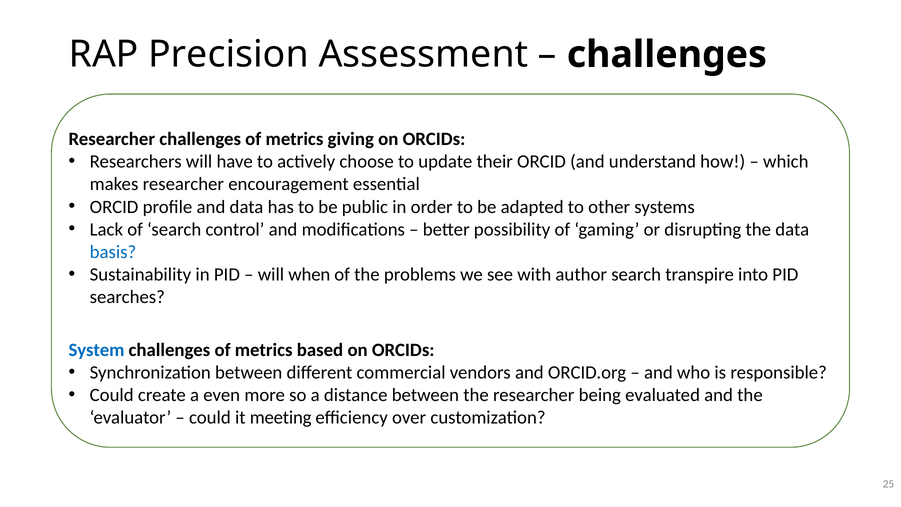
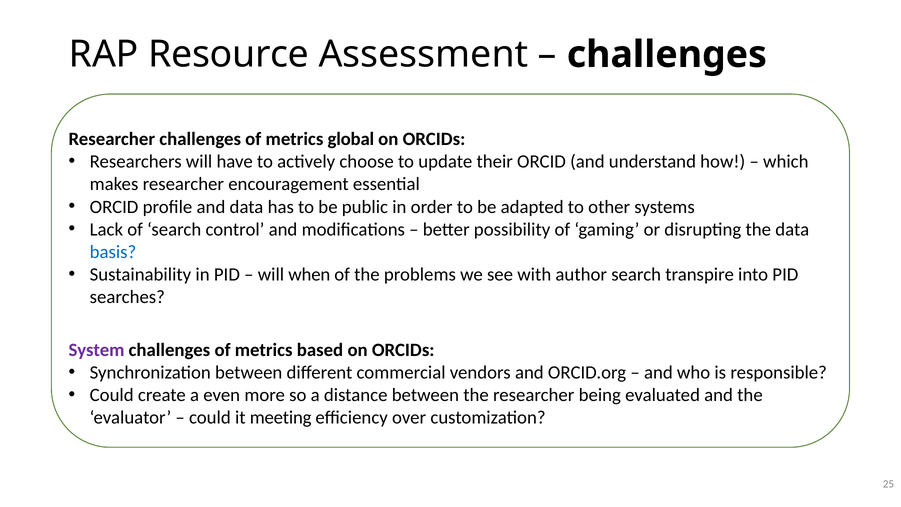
Precision: Precision -> Resource (229, 55)
giving: giving -> global (351, 139)
System colour: blue -> purple (97, 350)
